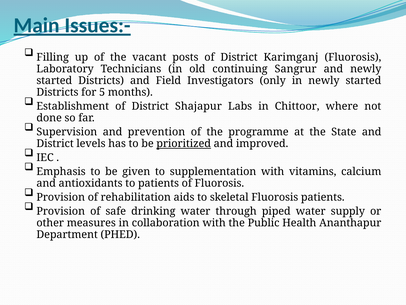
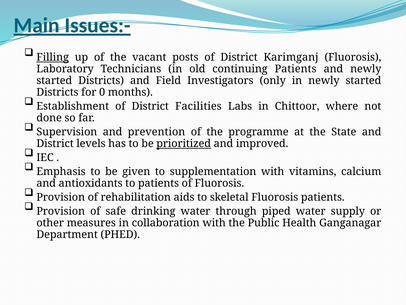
Filling underline: none -> present (53, 57)
continuing Sangrur: Sangrur -> Patients (296, 69)
5: 5 -> 0 (102, 92)
Shajapur: Shajapur -> Facilities (198, 106)
Ananthapur: Ananthapur -> Ganganagar (350, 223)
